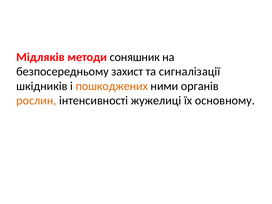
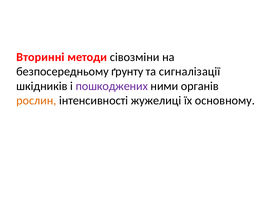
Мідляків: Мідляків -> Вторинні (40, 57)
соняшник: соняшник -> сівозміни (135, 57)
захист: захист -> ґрунту (127, 72)
пошкоджених colour: orange -> purple (112, 86)
